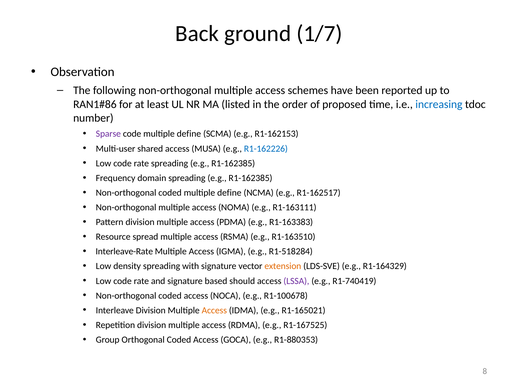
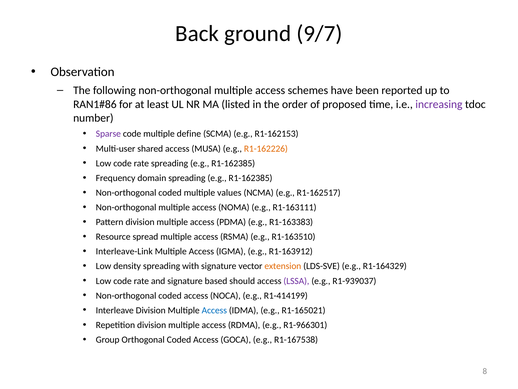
1/7: 1/7 -> 9/7 (319, 34)
increasing colour: blue -> purple (439, 104)
R1-162226 colour: blue -> orange (266, 148)
coded multiple define: define -> values (229, 192)
Interleave-Rate: Interleave-Rate -> Interleave-Link (124, 251)
R1-518284: R1-518284 -> R1-163912 (291, 251)
R1-740419: R1-740419 -> R1-939037 (354, 281)
R1-100678: R1-100678 -> R1-414199 (286, 295)
Access colour: orange -> blue (214, 310)
R1-167525: R1-167525 -> R1-966301 (305, 325)
R1-880353: R1-880353 -> R1-167538 (296, 339)
